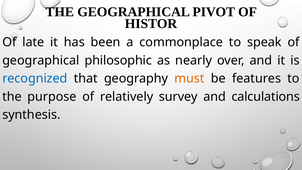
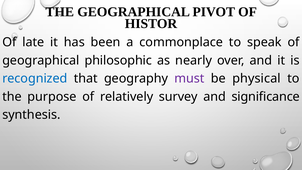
must colour: orange -> purple (189, 78)
features: features -> physical (256, 78)
calculations: calculations -> significance (266, 97)
